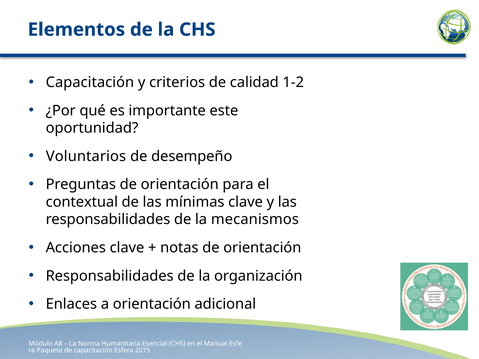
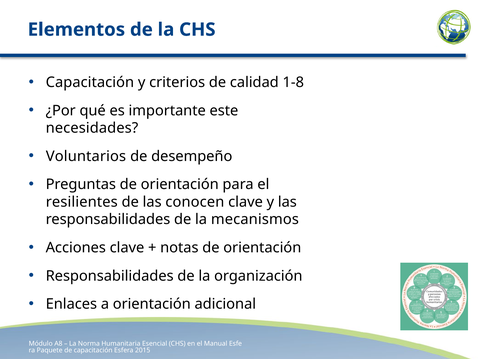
1-2: 1-2 -> 1-8 (293, 82)
oportunidad: oportunidad -> necesidades (92, 128)
contextual: contextual -> resilientes (82, 202)
mínimas: mínimas -> conocen (195, 202)
